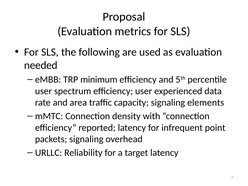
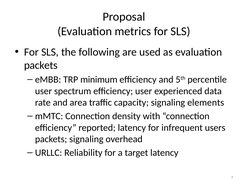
needed: needed -> packets (41, 65)
point: point -> users (215, 128)
